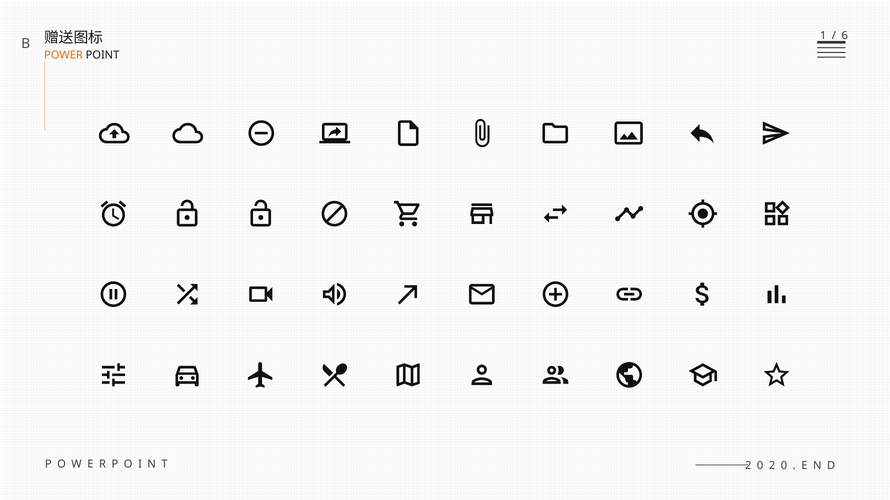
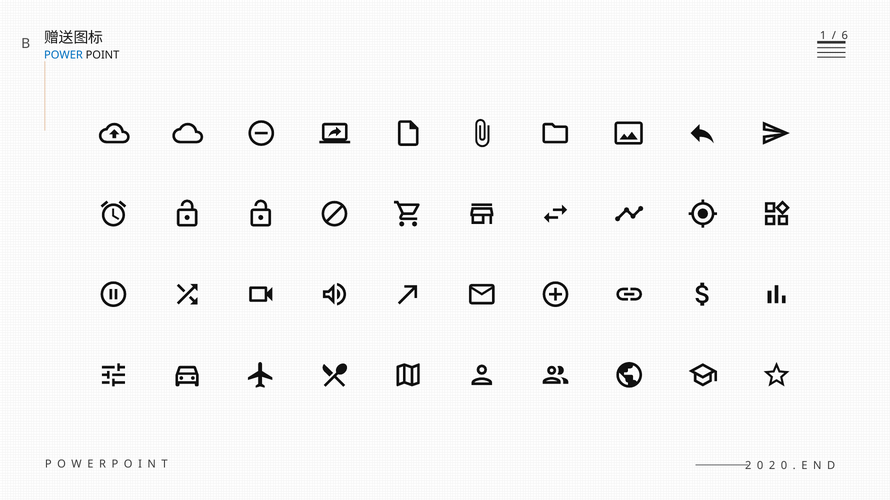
POWER colour: orange -> blue (63, 55)
